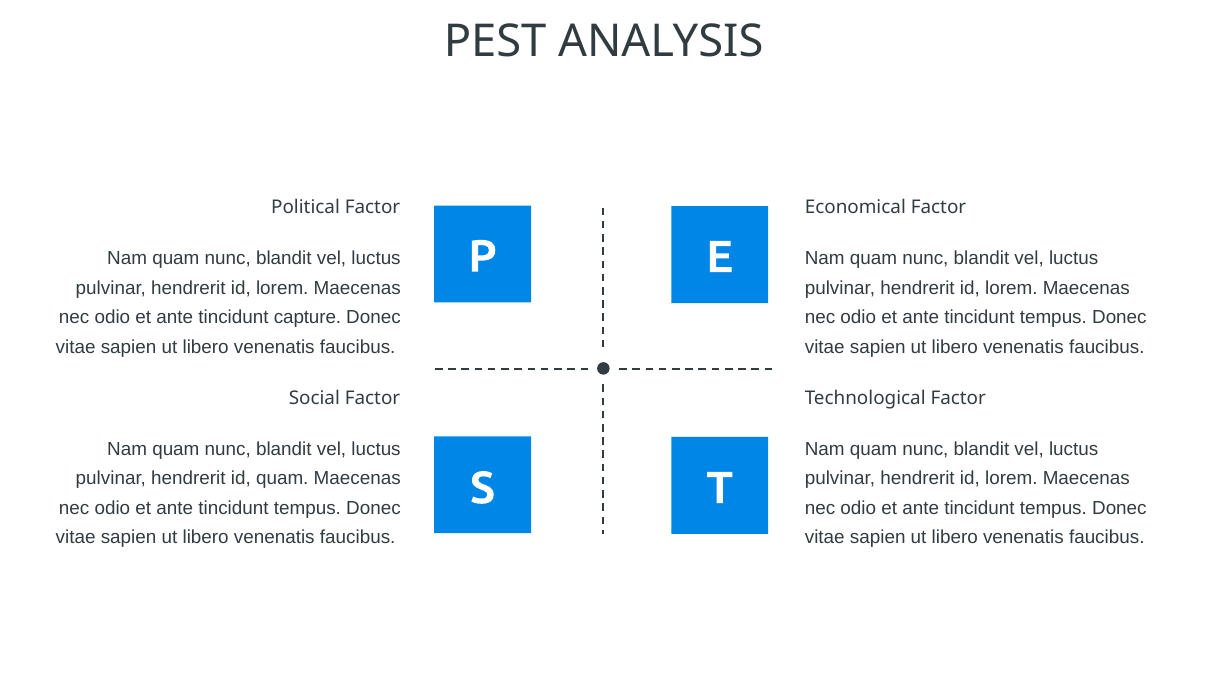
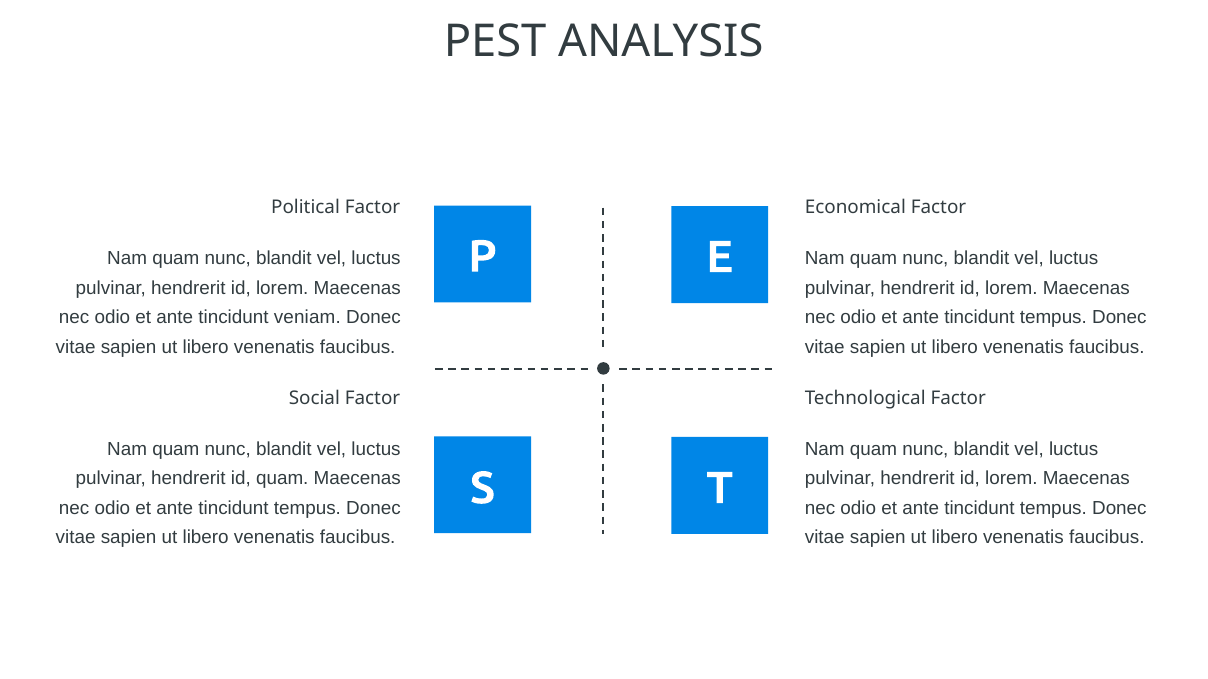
capture: capture -> veniam (307, 318)
